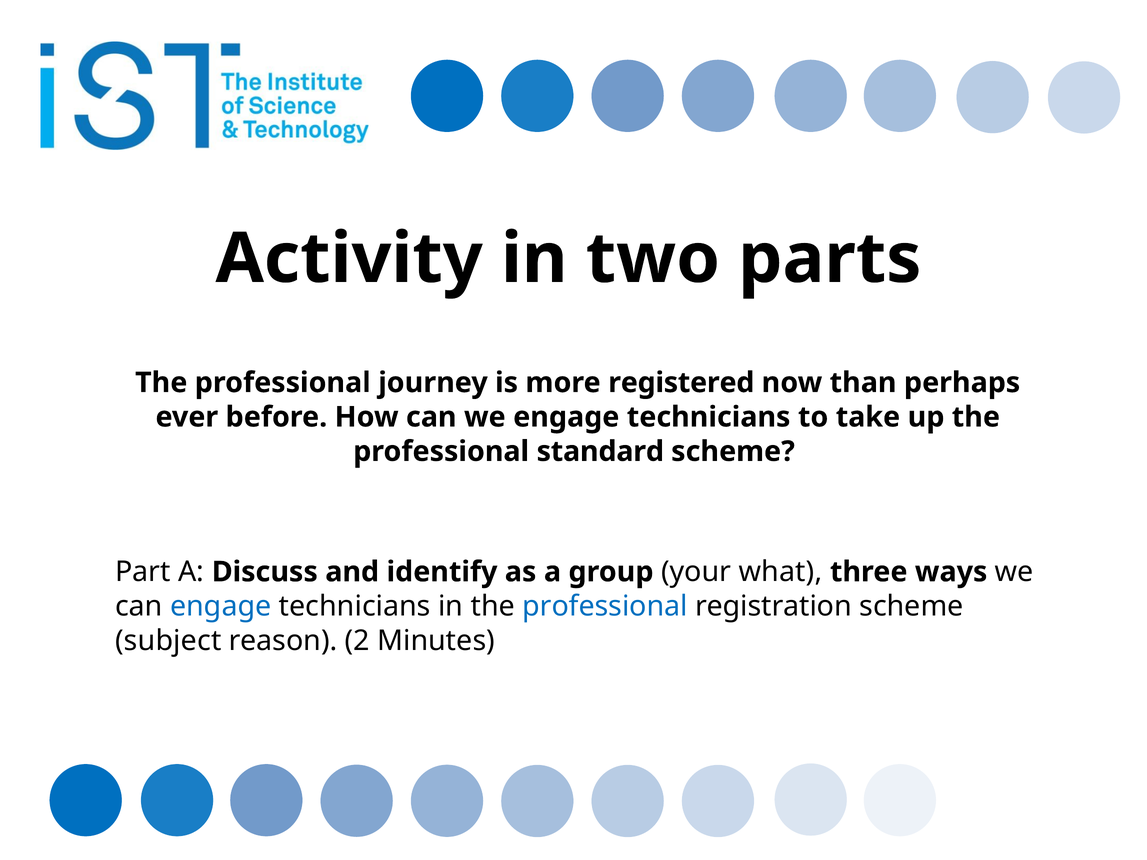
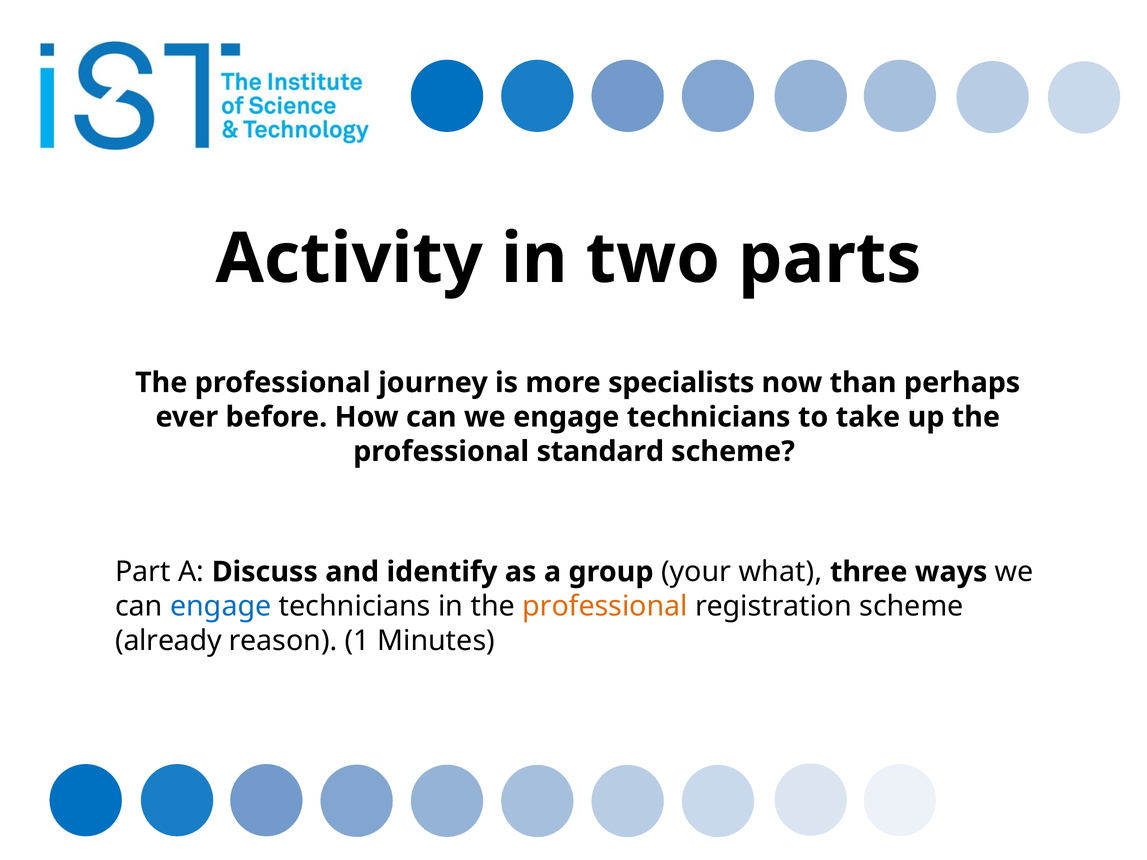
registered: registered -> specialists (681, 383)
professional colour: blue -> orange (605, 606)
subject: subject -> already (168, 641)
2: 2 -> 1 (357, 641)
